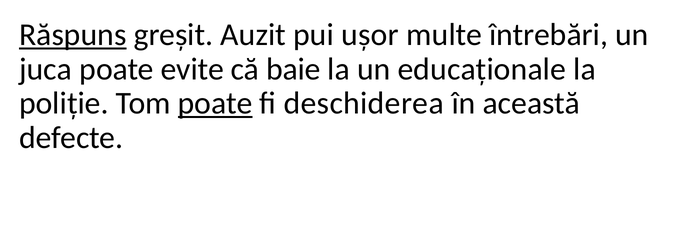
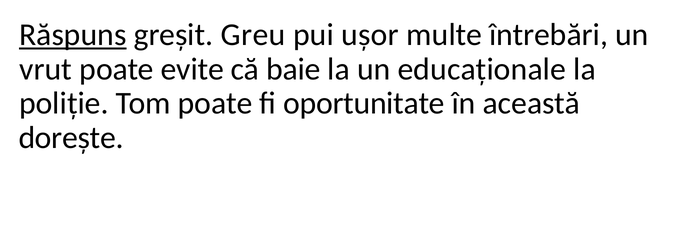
Auzit: Auzit -> Greu (253, 35)
juca: juca -> vrut (46, 69)
poate underline: present -> none (215, 103)
deschiderea: deschiderea -> oportunitate (364, 103)
defecte: defecte -> dorește (71, 138)
